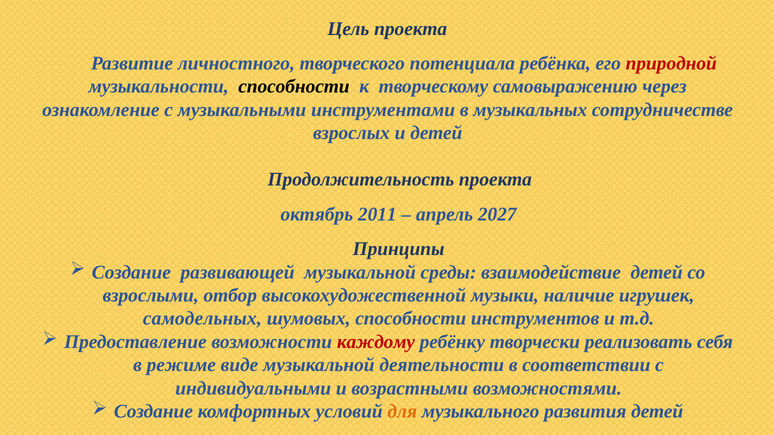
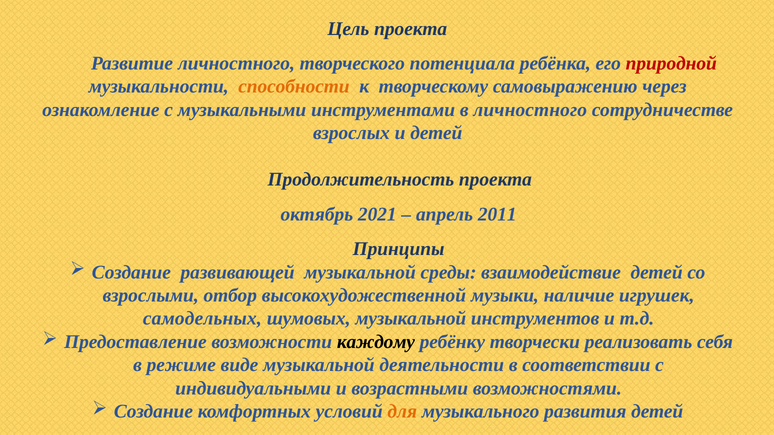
способности colour: black -> orange (294, 87)
в музыкальных: музыкальных -> личностного (530, 110)
2011: 2011 -> 2021 (377, 214)
2027: 2027 -> 2011 (497, 214)
шумовых способности: способности -> музыкальной (411, 319)
каждому colour: red -> black (376, 342)
